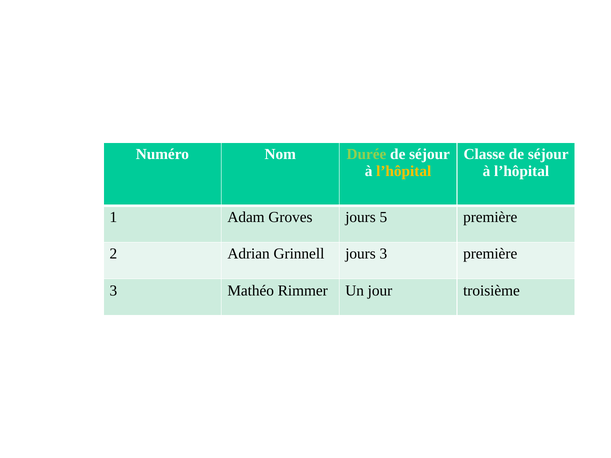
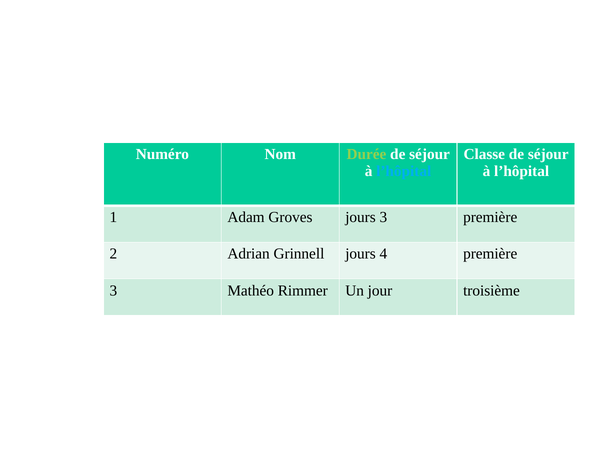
l’hôpital colour: yellow -> light blue (404, 171)
Groves 5: 5 -> 3 (383, 217)
Grinnell 3: 3 -> 4 (383, 254)
